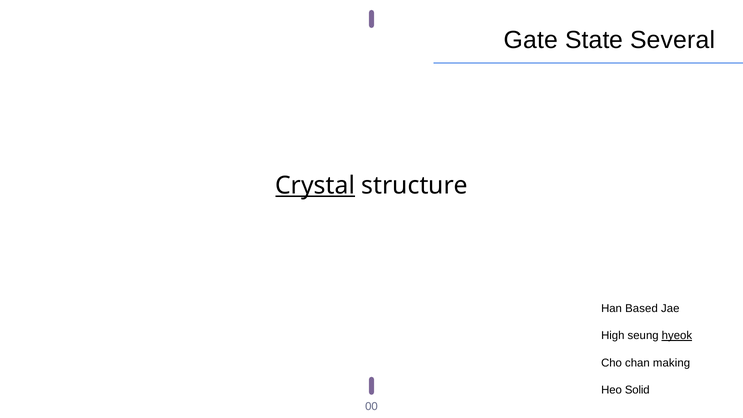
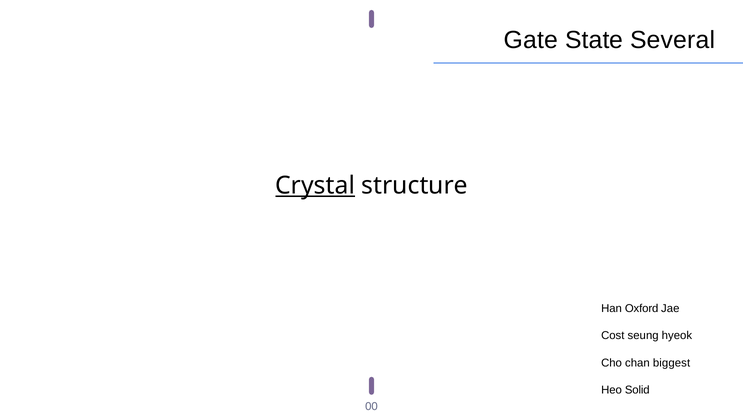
Based: Based -> Oxford (642, 308)
High: High -> Cost (613, 336)
hyeok underline: present -> none (677, 336)
making: making -> biggest (672, 363)
